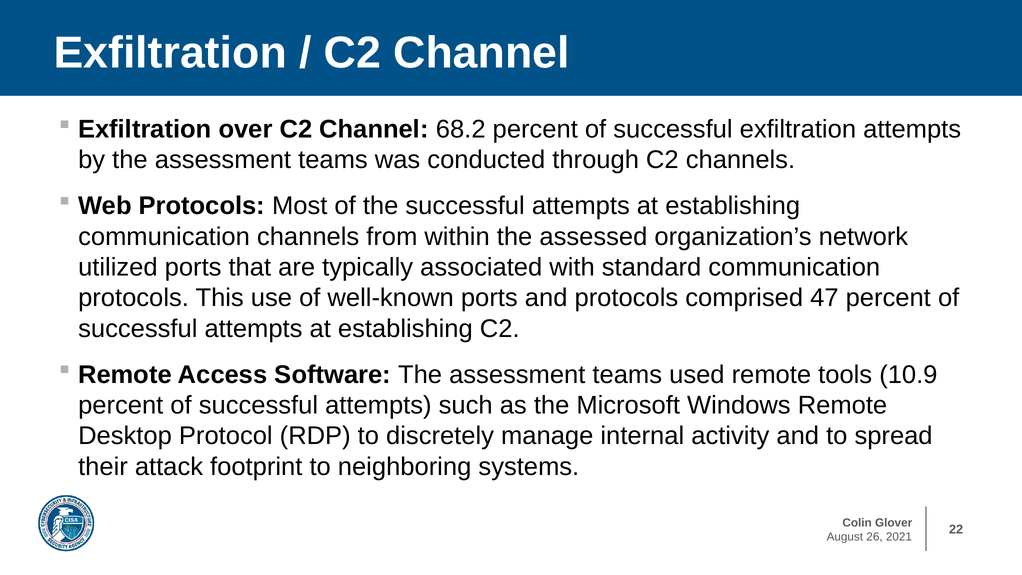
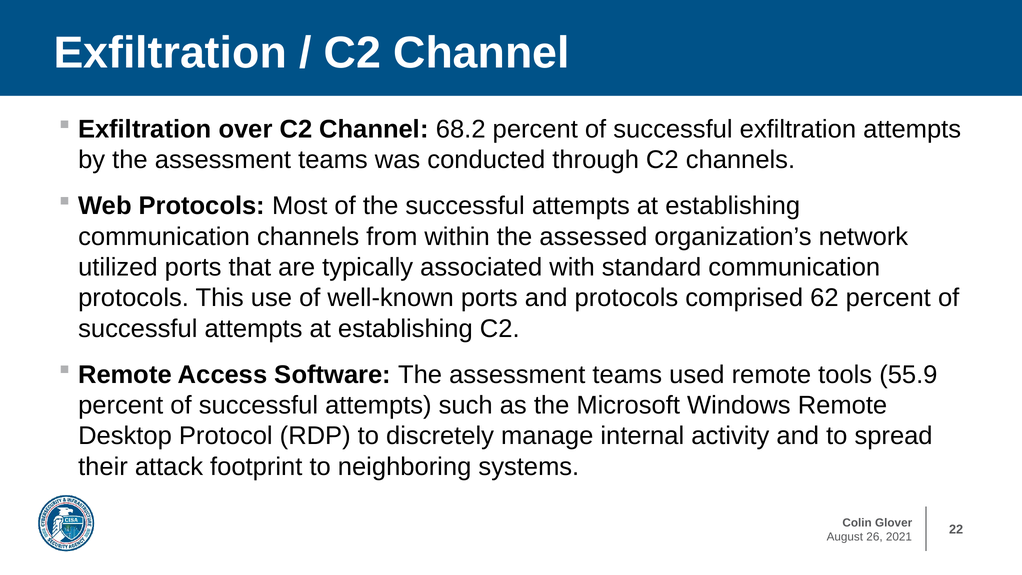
47: 47 -> 62 (824, 298)
10.9: 10.9 -> 55.9 (908, 375)
